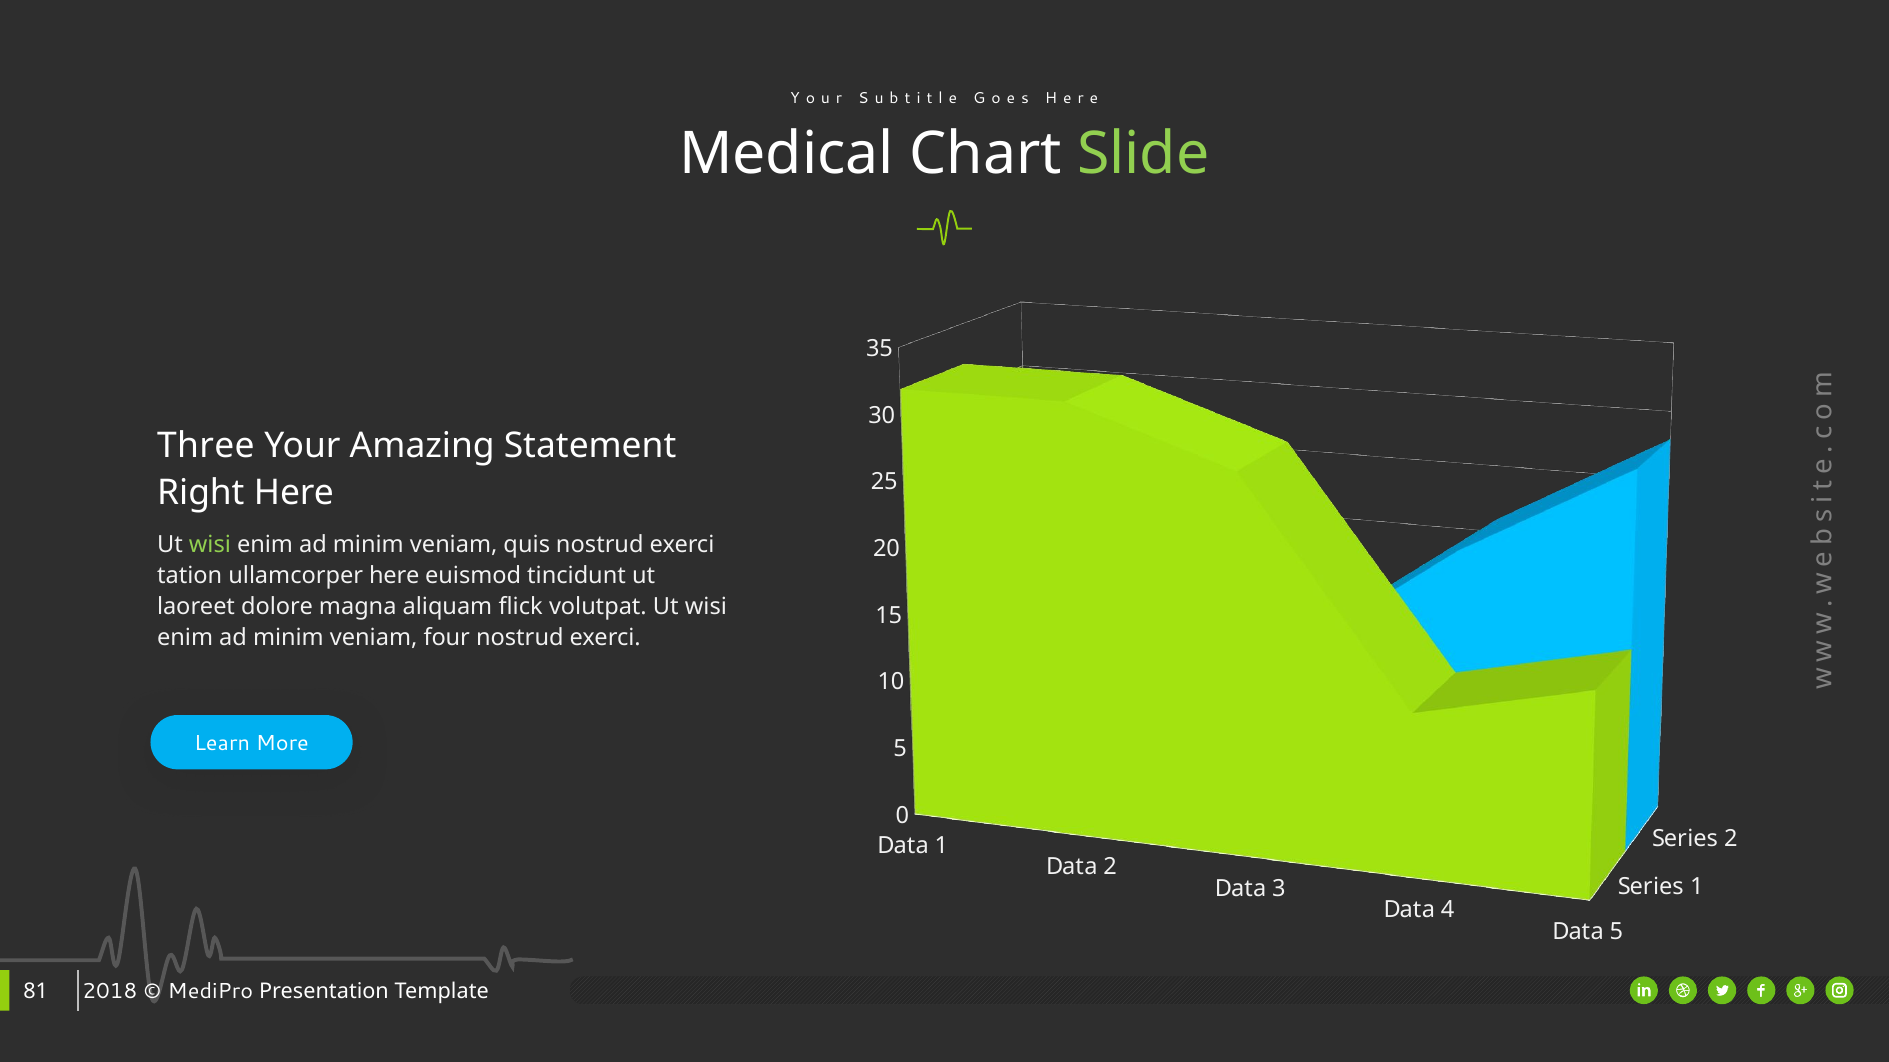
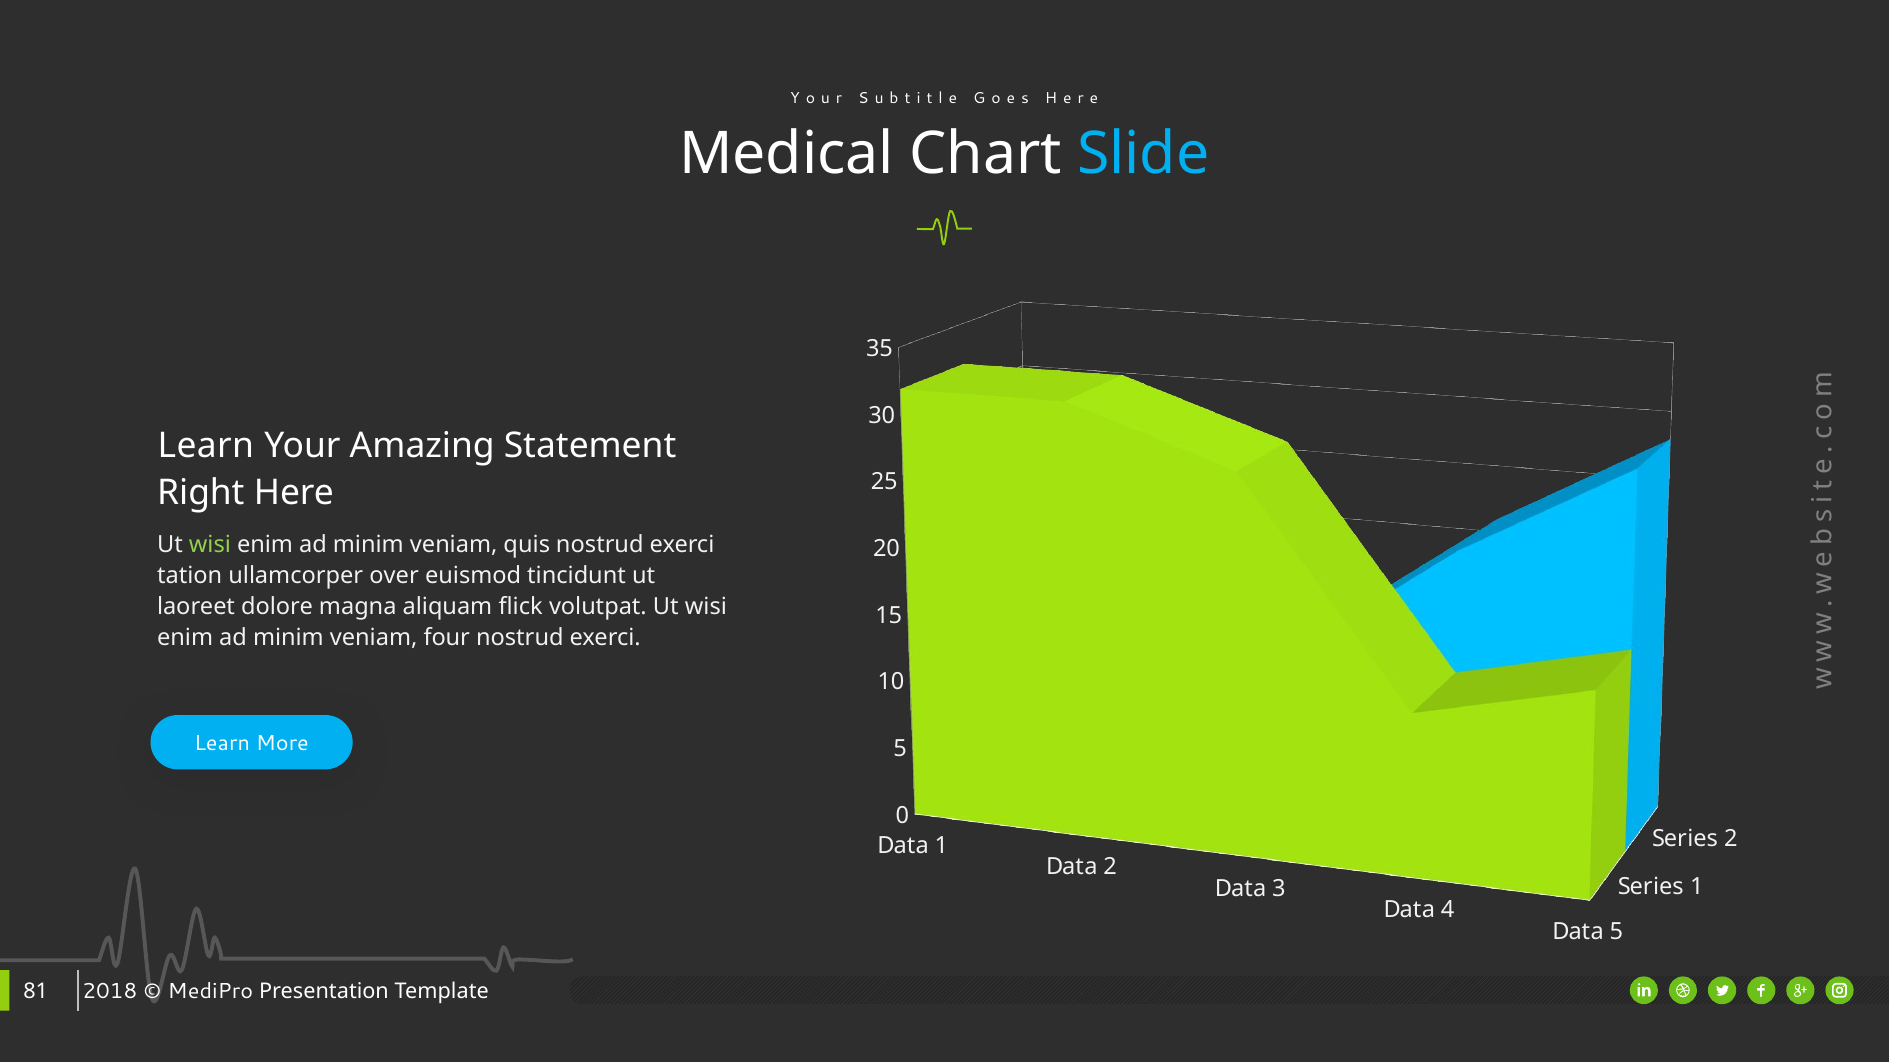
Slide colour: light green -> light blue (1143, 154)
Three: Three -> Learn (206, 446)
ullamcorper here: here -> over (394, 576)
